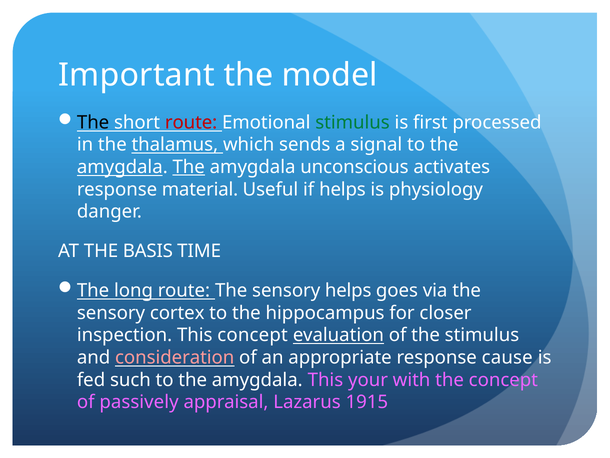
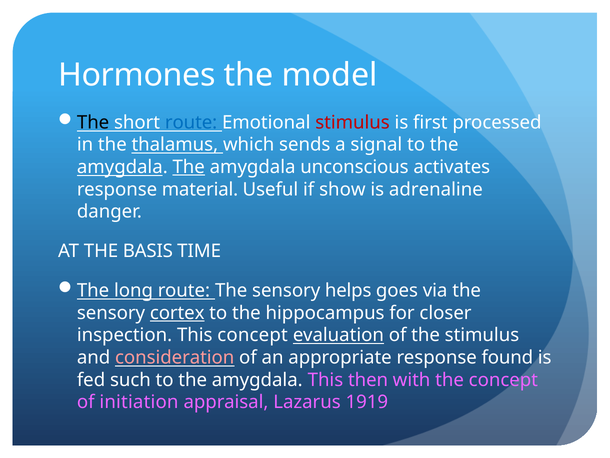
Important: Important -> Hormones (137, 75)
route colour: red -> blue (191, 122)
stimulus colour: green -> red (353, 122)
if helps: helps -> show (342, 189)
physiology: physiology -> adrenaline (436, 189)
cortex underline: none -> present (177, 313)
cause: cause -> found (507, 357)
your: your -> then (368, 380)
passively: passively -> initiation (139, 402)
1915: 1915 -> 1919 (367, 402)
